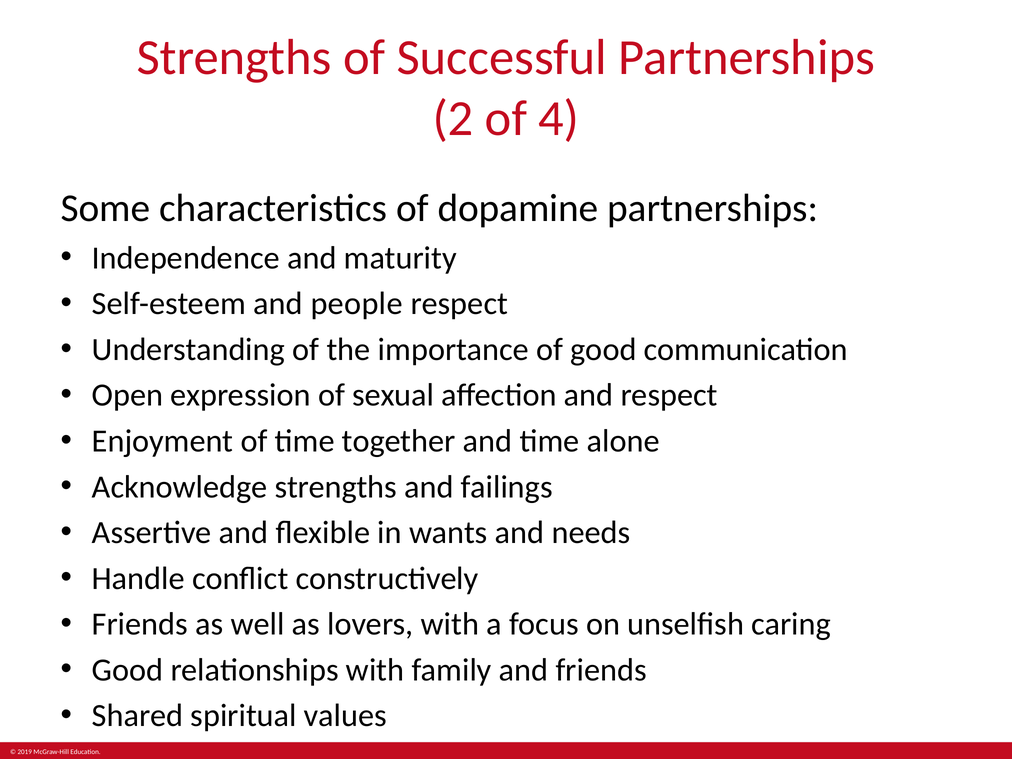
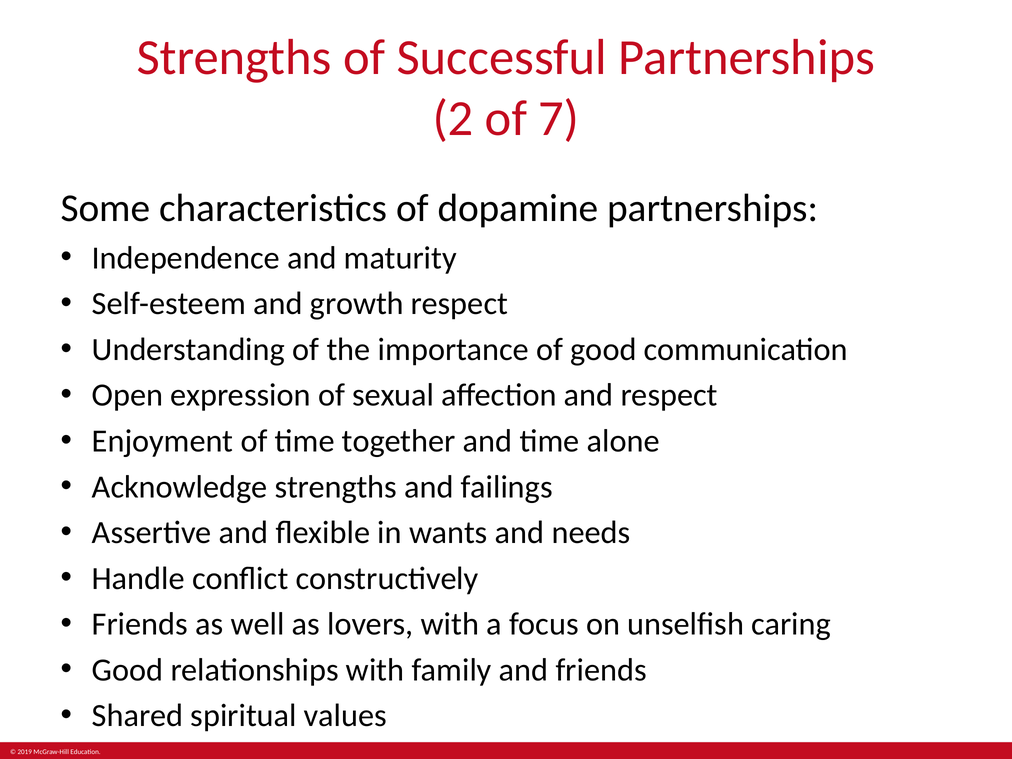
4: 4 -> 7 (559, 118)
people: people -> growth (357, 304)
